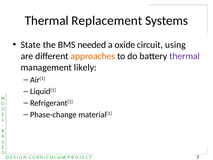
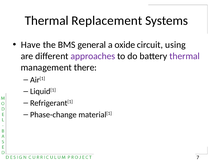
State: State -> Have (31, 45)
needed: needed -> general (92, 45)
approaches colour: orange -> purple (93, 56)
likely: likely -> there (85, 67)
